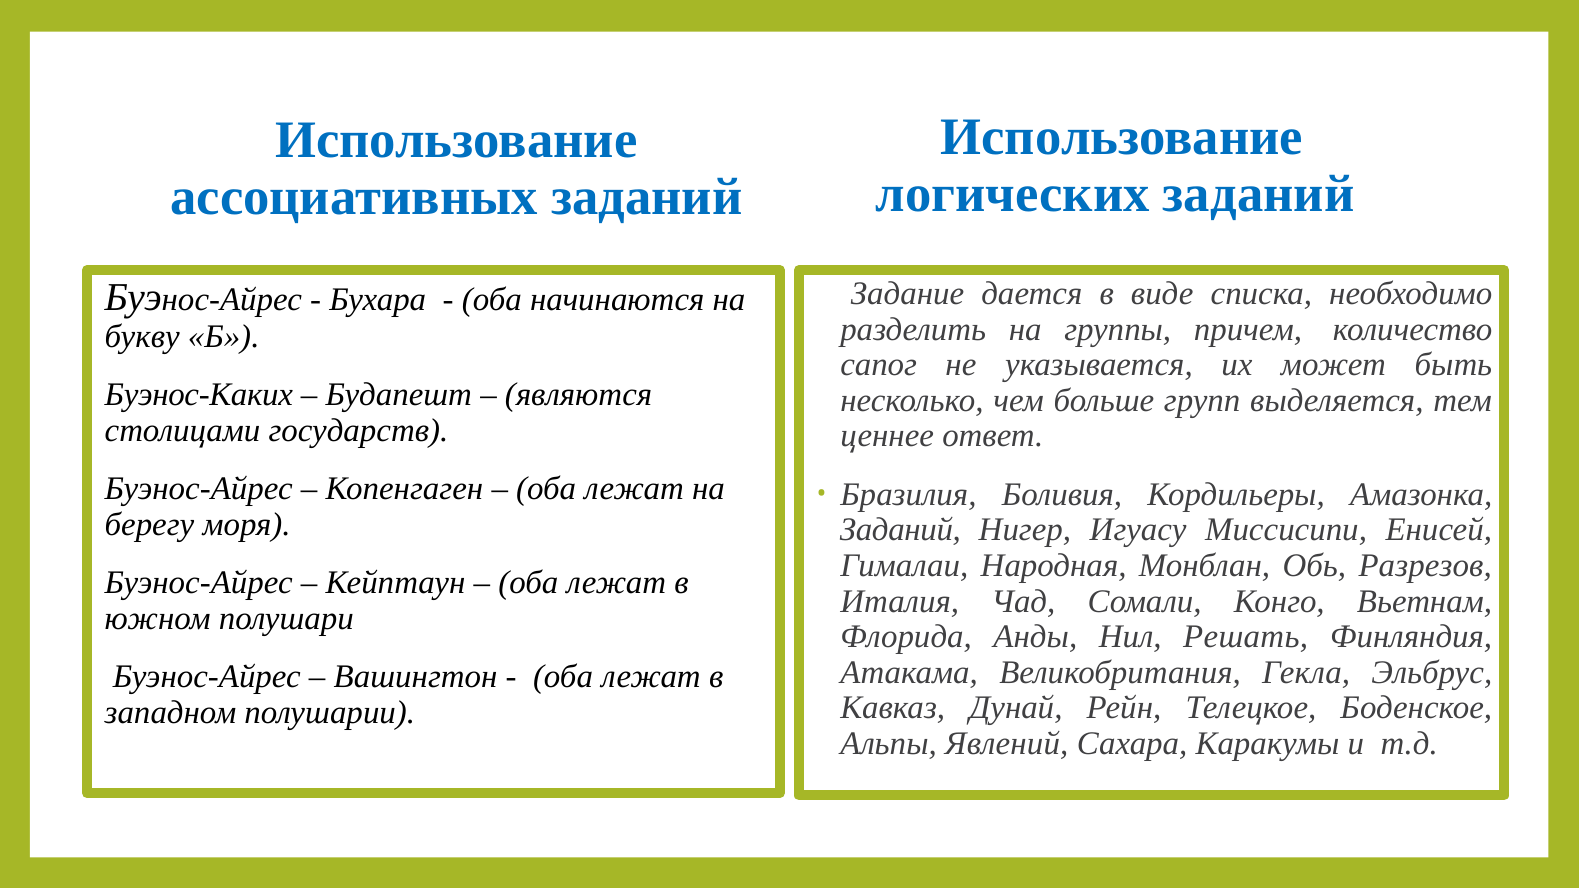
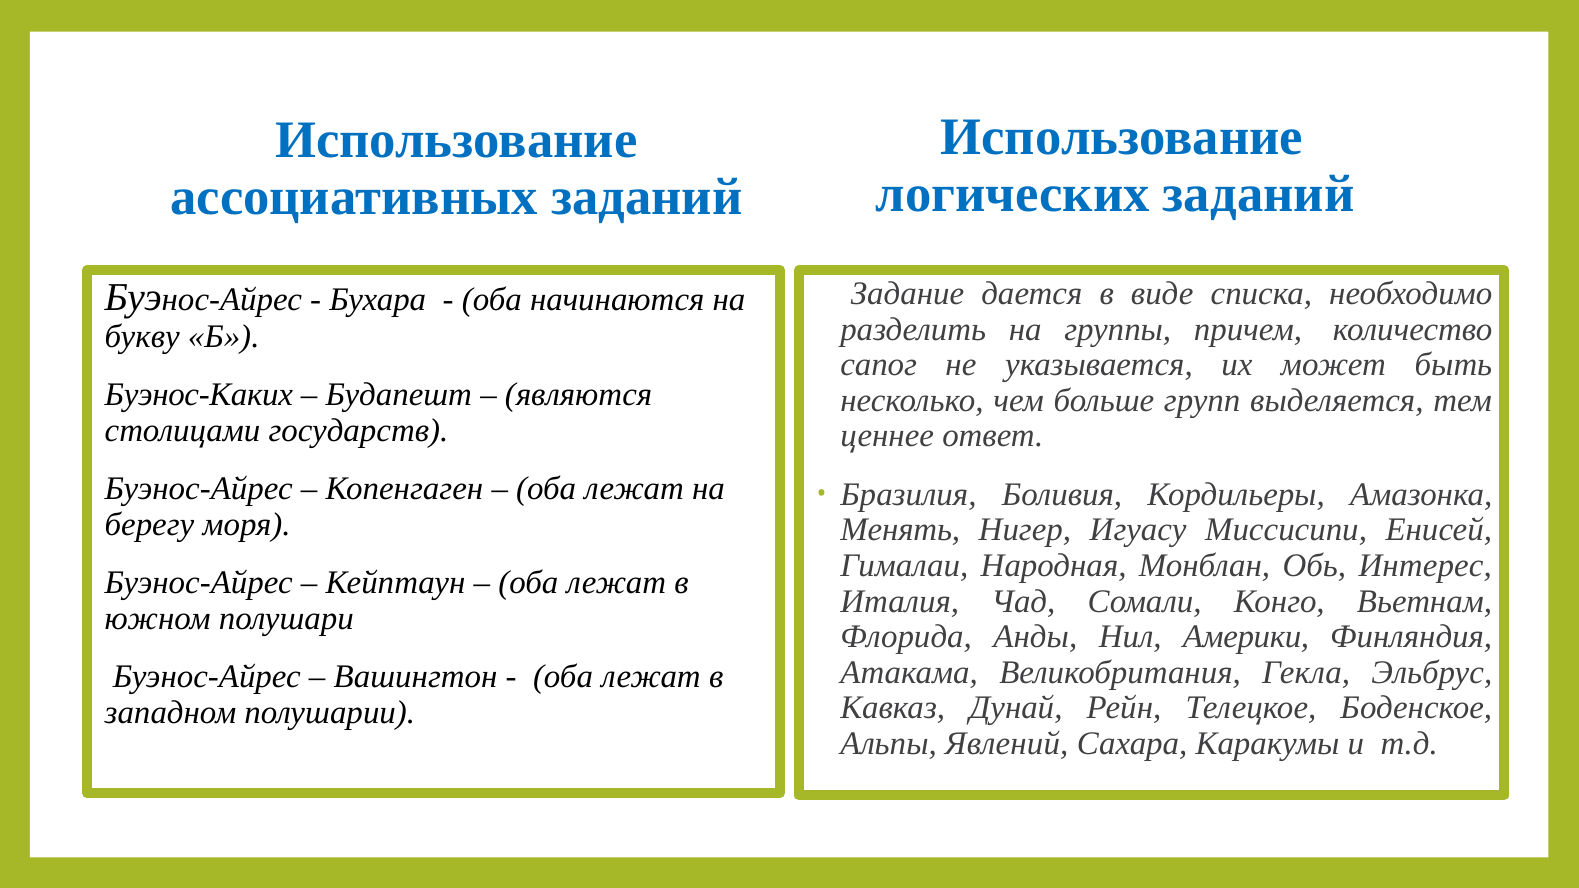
Заданий: Заданий -> Менять (900, 530)
Разрезов: Разрезов -> Интерес (1425, 566)
Решать: Решать -> Америки (1246, 637)
